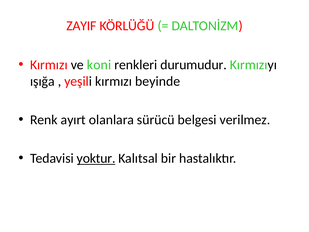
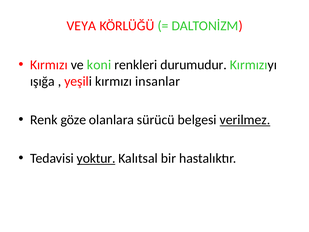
ZAYIF: ZAYIF -> VEYA (81, 26)
beyinde: beyinde -> insanlar (158, 81)
ayırt: ayırt -> göze (73, 120)
verilmez underline: none -> present (245, 120)
